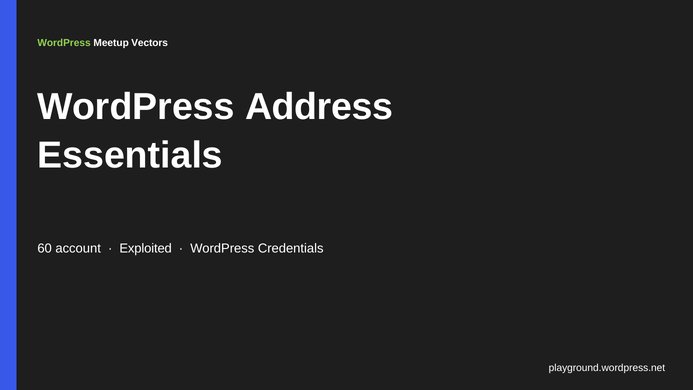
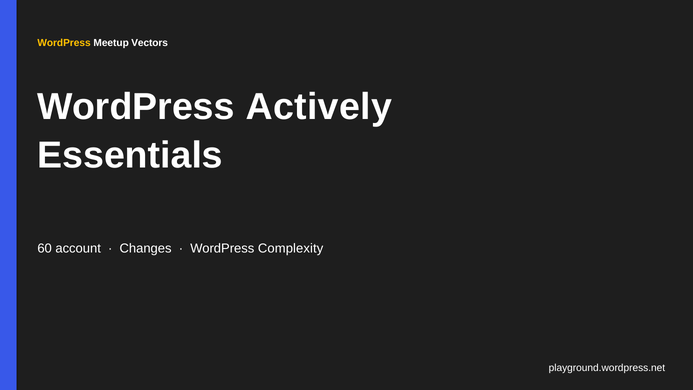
WordPress colour: light green -> yellow (64, 43)
Address: Address -> Actively (319, 107)
Exploited: Exploited -> Changes (146, 248)
Credentials: Credentials -> Complexity (291, 248)
